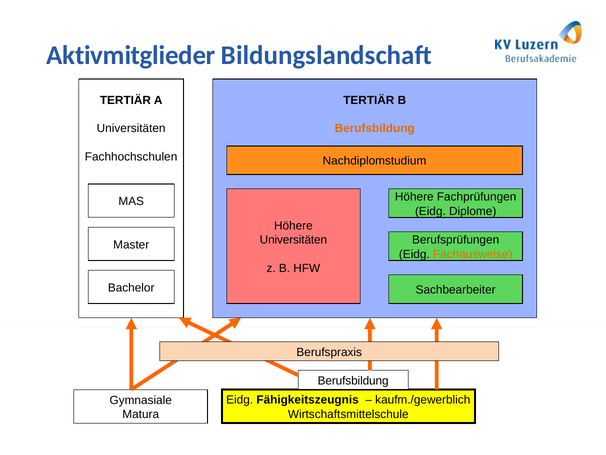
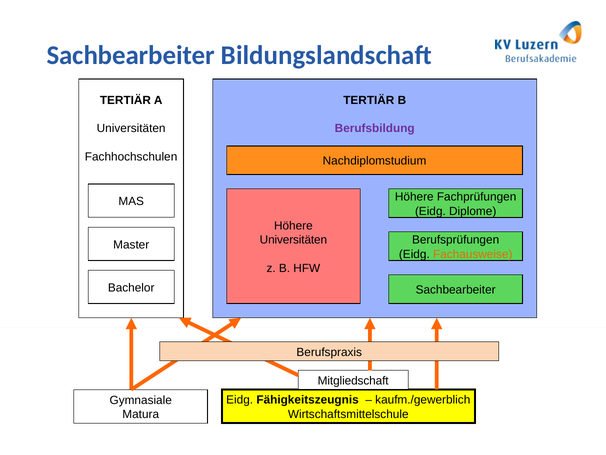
Aktivmitglieder: Aktivmitglieder -> Sachbearbeiter (131, 55)
Berufsbildung colour: orange -> purple (375, 128)
Berufsbildung: Berufsbildung -> Mitgliedschaft (353, 380)
